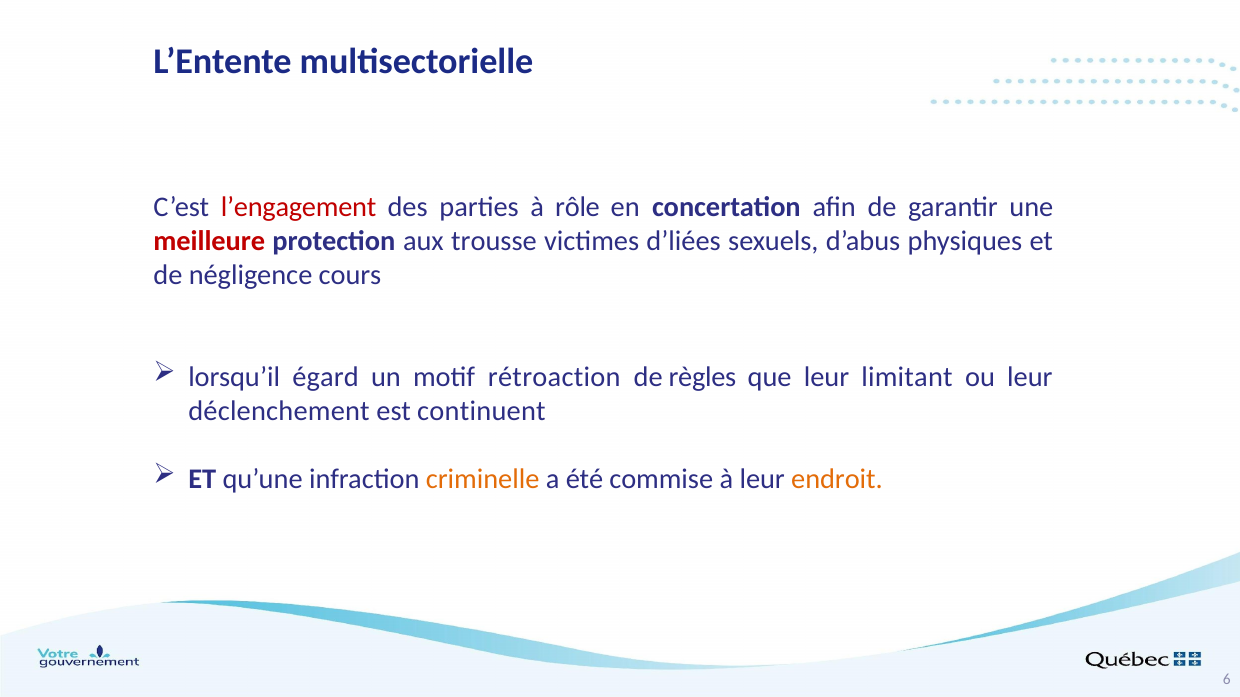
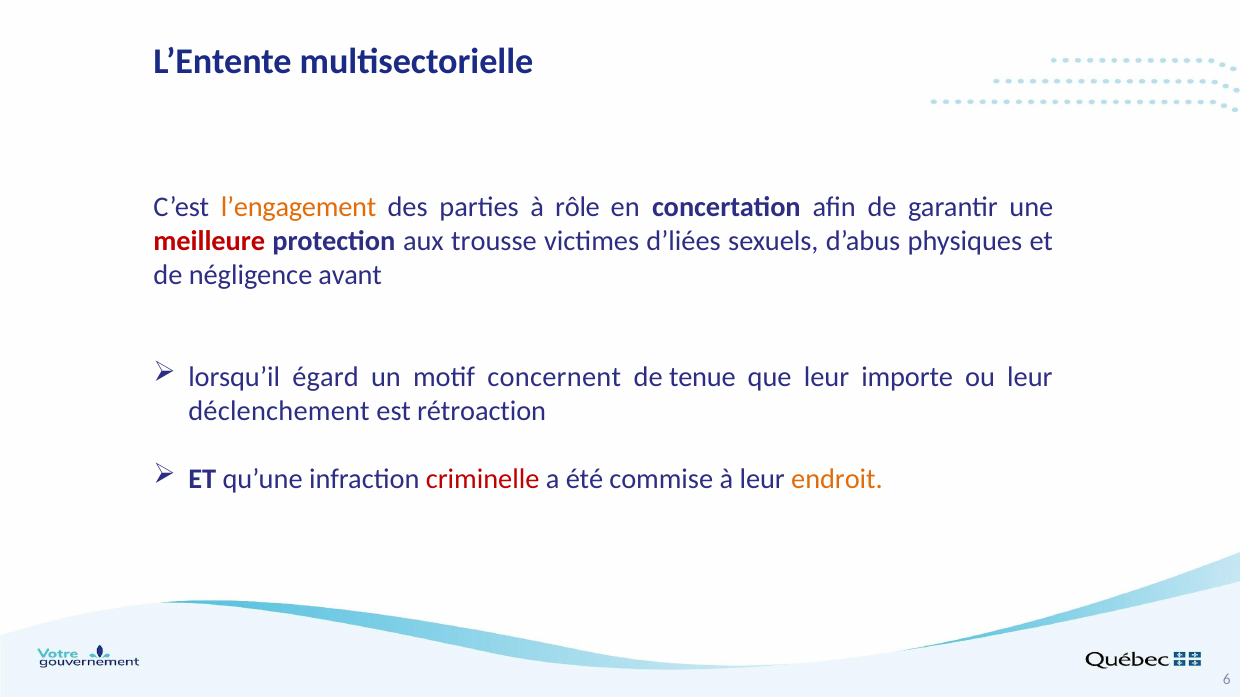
l’engagement colour: red -> orange (299, 207)
cours: cours -> avant (350, 275)
rétroaction: rétroaction -> concernent (554, 377)
règles: règles -> tenue (702, 377)
limitant: limitant -> importe (907, 377)
continuent: continuent -> rétroaction (482, 411)
criminelle colour: orange -> red (483, 480)
